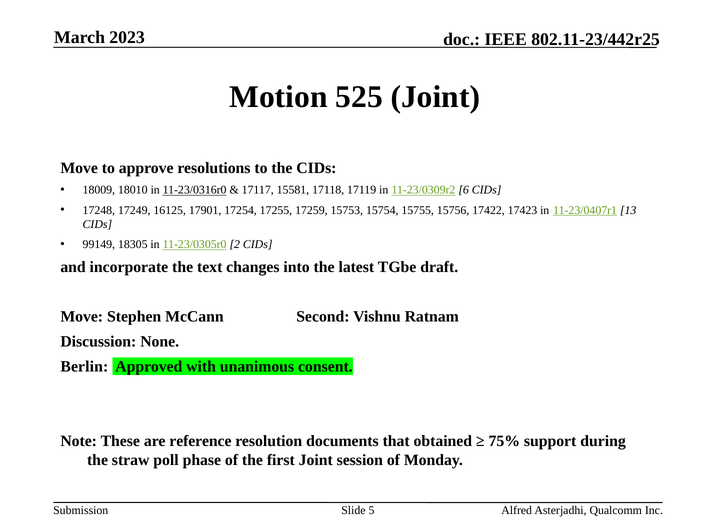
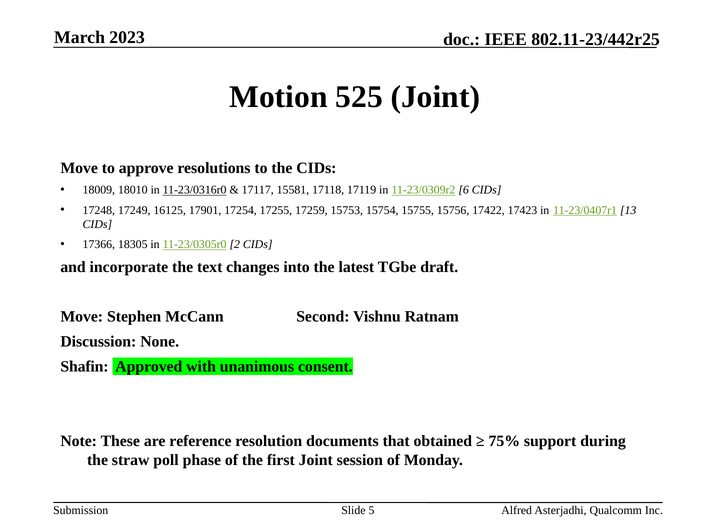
99149: 99149 -> 17366 (99, 245)
Berlin: Berlin -> Shafin (84, 367)
